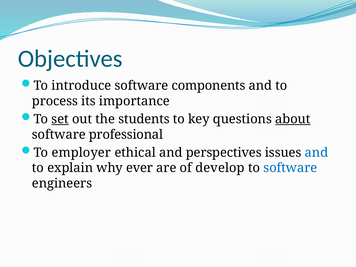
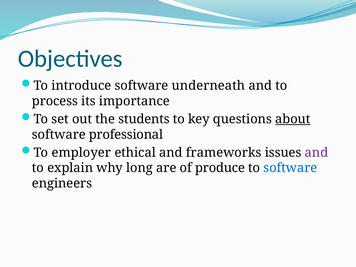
components: components -> underneath (208, 86)
set underline: present -> none (60, 119)
perspectives: perspectives -> frameworks (224, 153)
and colour: blue -> purple (316, 153)
ever: ever -> long (139, 168)
develop: develop -> produce (220, 168)
